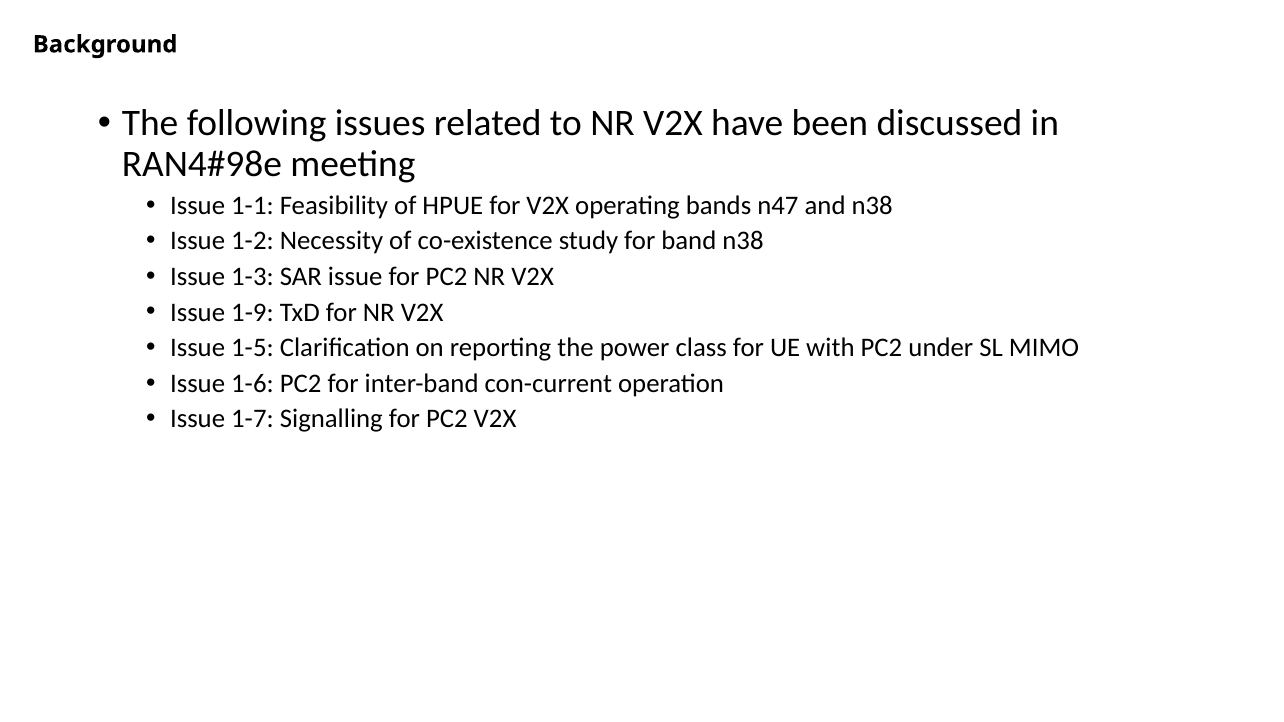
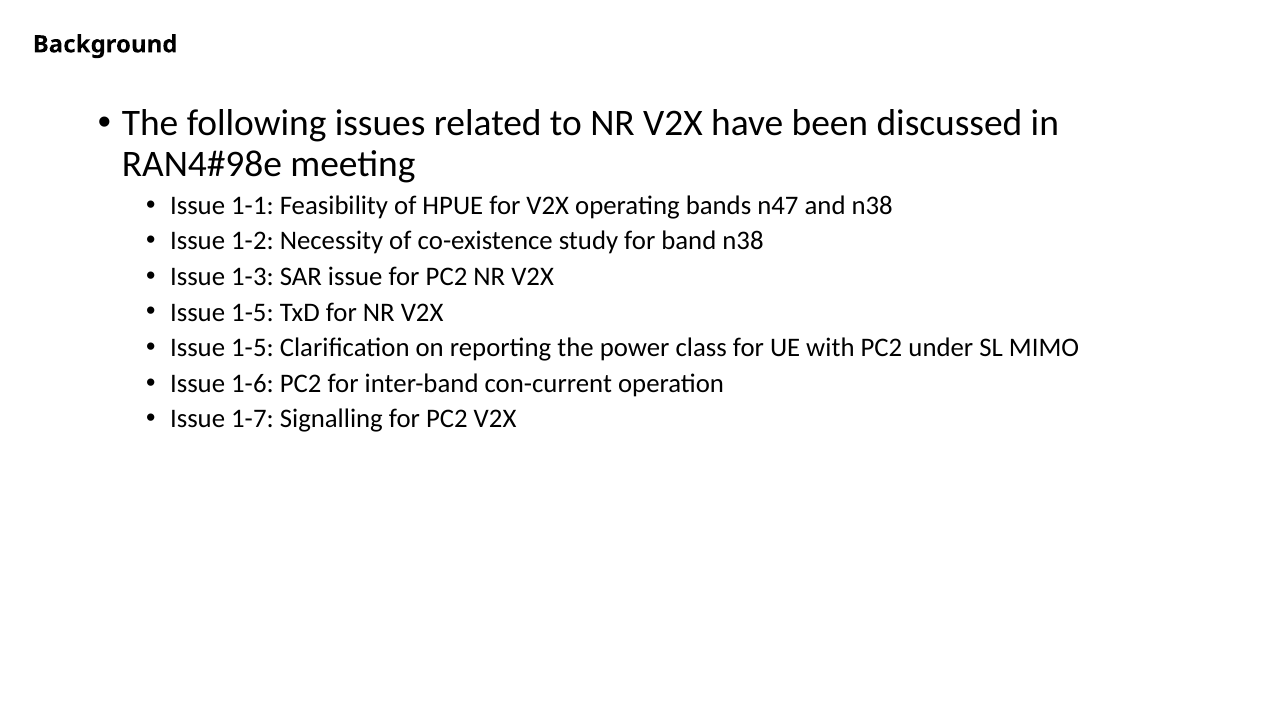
1-9: 1-9 -> 1-5 (252, 312)
